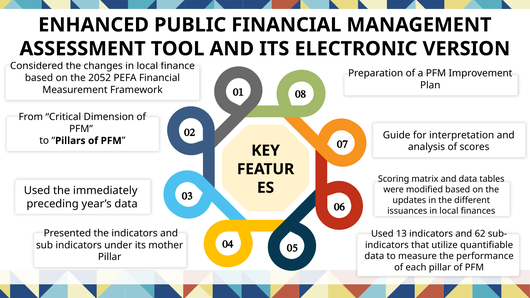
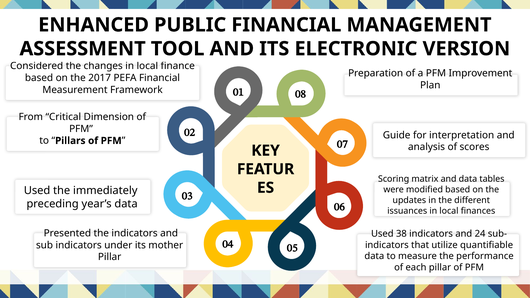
2052: 2052 -> 2017 (100, 78)
13: 13 -> 38 (401, 234)
62: 62 -> 24 (480, 234)
